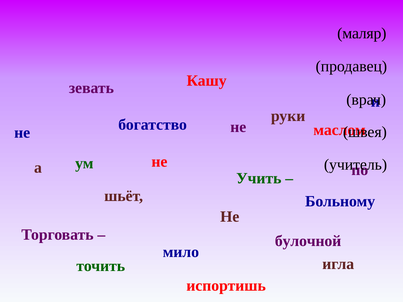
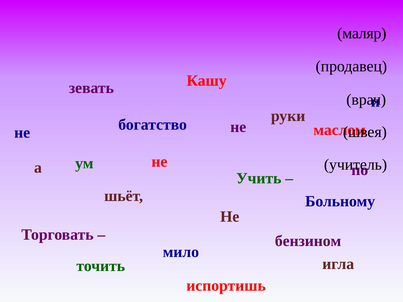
булочной: булочной -> бензином (308, 241)
